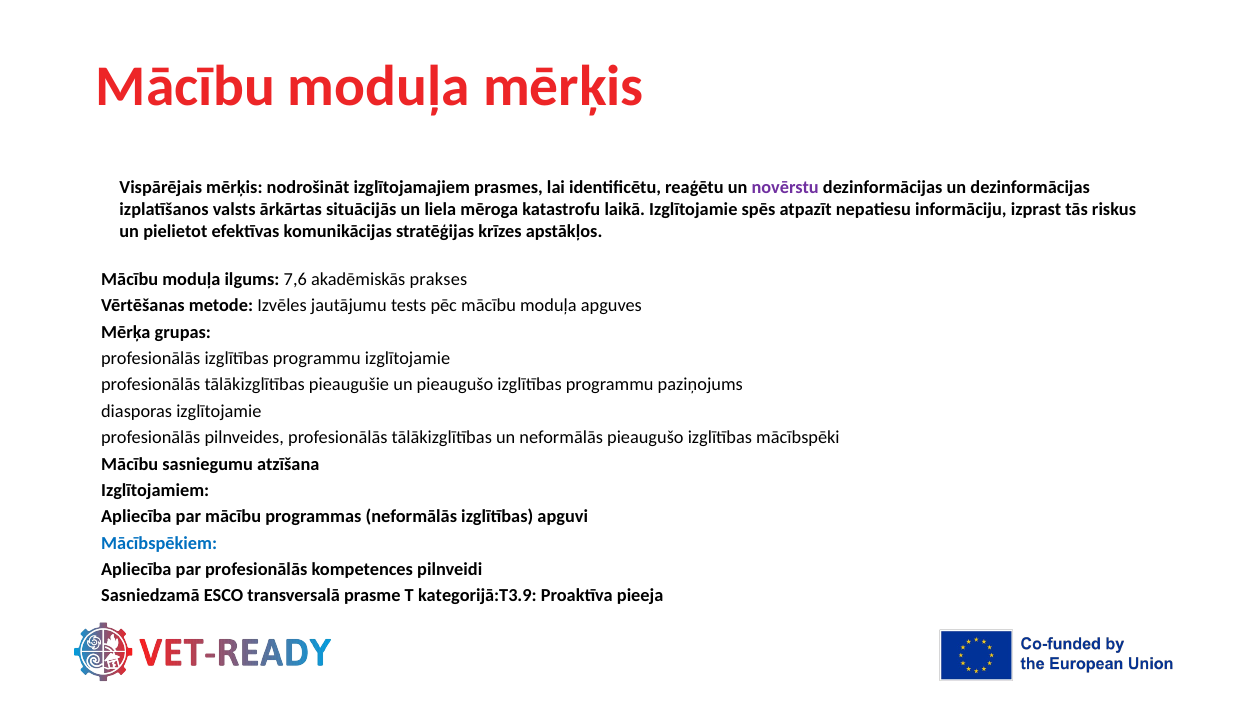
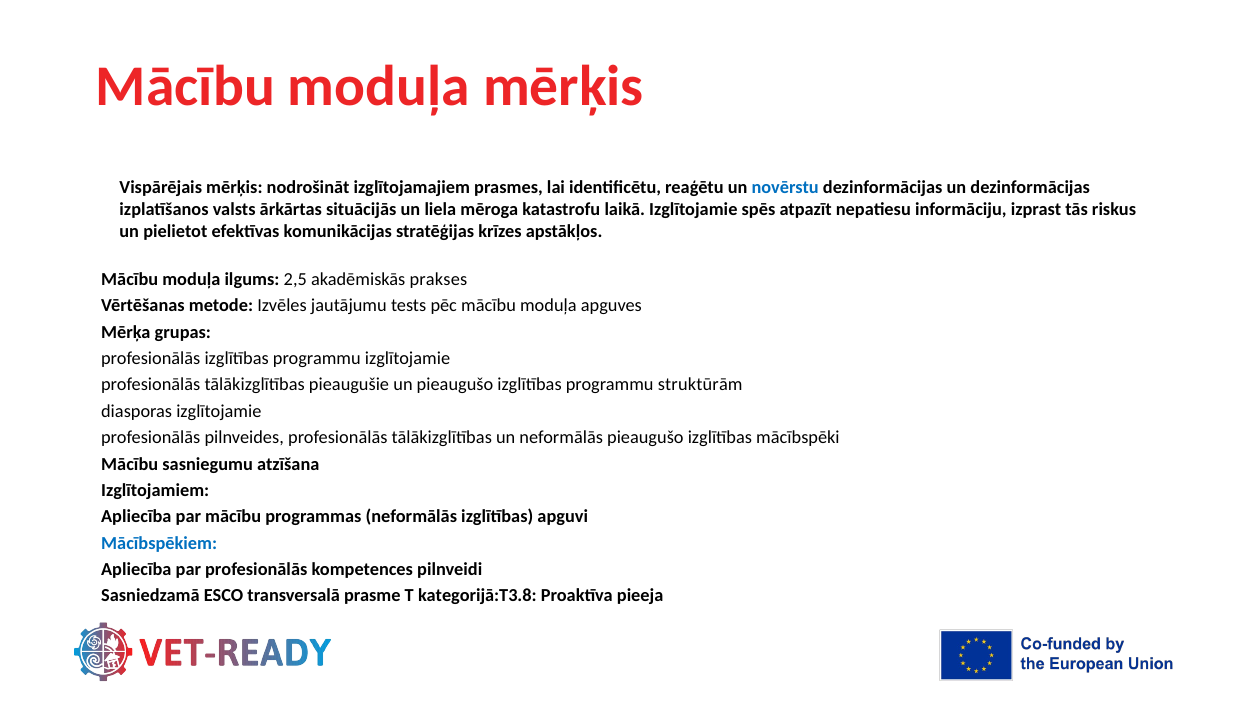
novērstu colour: purple -> blue (785, 187)
7,6: 7,6 -> 2,5 (295, 280)
paziņojums: paziņojums -> struktūrām (700, 385)
kategorijā:T3.9: kategorijā:T3.9 -> kategorijā:T3.8 (477, 596)
